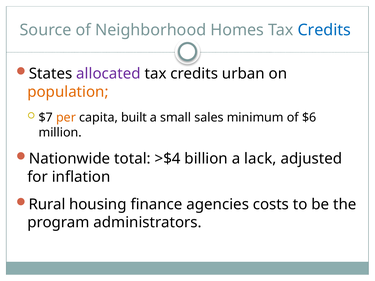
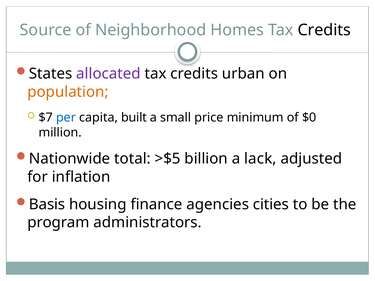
Credits colour: blue -> black (324, 30)
per colour: orange -> blue (66, 118)
sales: sales -> price (209, 118)
$6: $6 -> $0 (309, 118)
>$4: >$4 -> >$5 (168, 159)
Rural: Rural -> Basis (47, 204)
costs: costs -> cities (271, 204)
